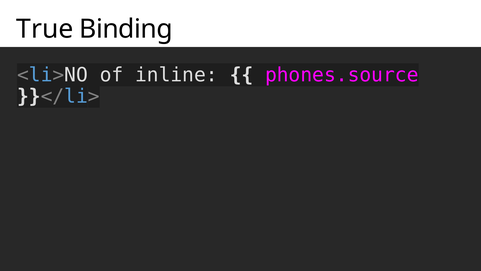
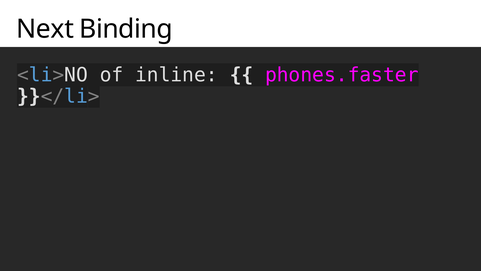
True: True -> Next (45, 29)
phones.source: phones.source -> phones.faster (342, 75)
